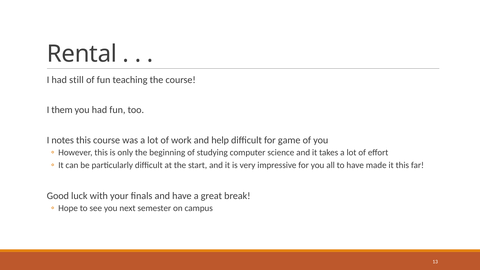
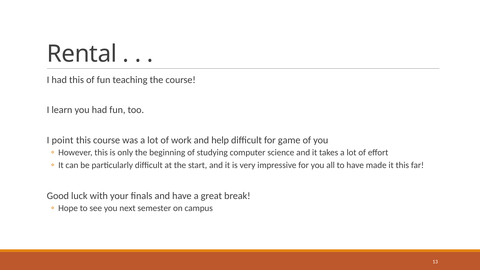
had still: still -> this (77, 80)
them: them -> learn (62, 110)
notes: notes -> point (63, 140)
